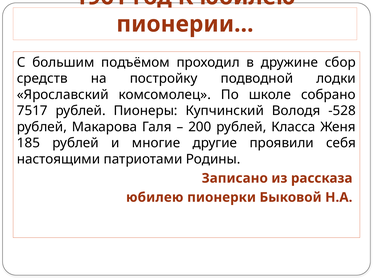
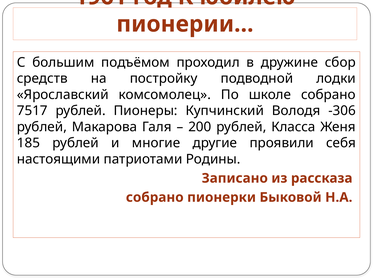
-528: -528 -> -306 (342, 111)
юбилею: юбилею -> собрано (155, 198)
